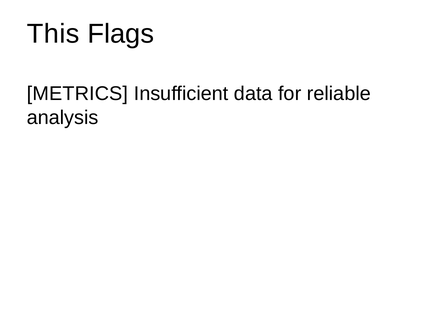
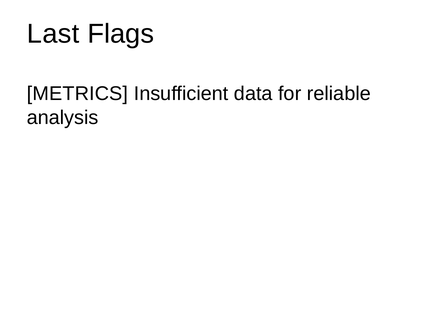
This: This -> Last (53, 34)
